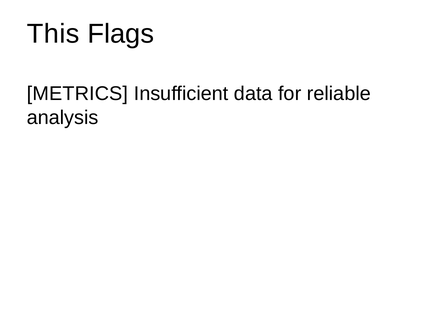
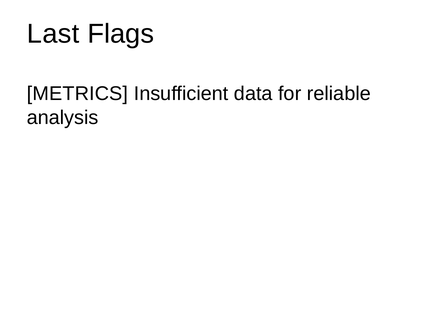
This: This -> Last (53, 34)
